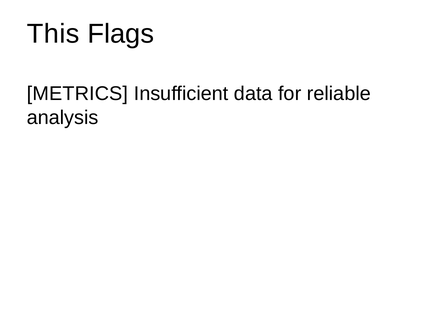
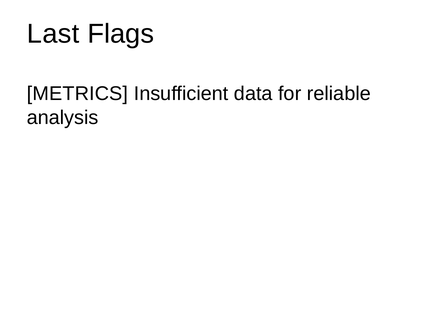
This: This -> Last (53, 34)
